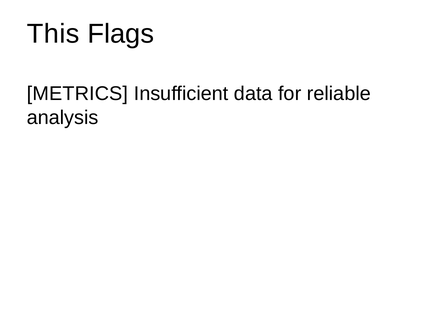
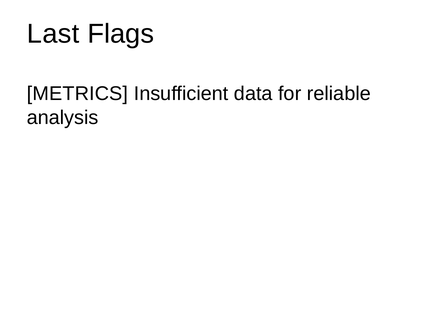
This: This -> Last (53, 34)
